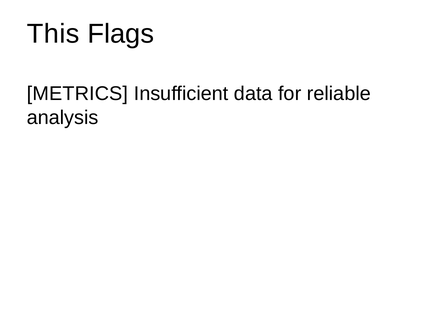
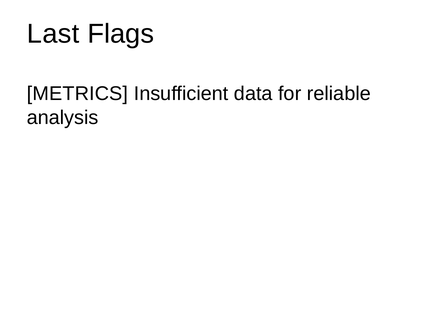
This: This -> Last (53, 34)
